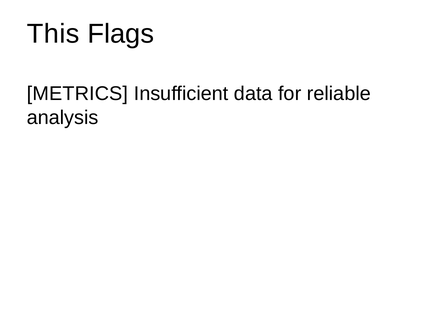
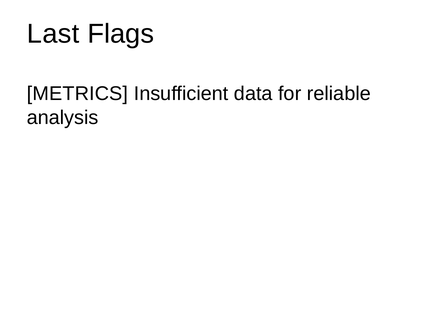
This: This -> Last (53, 34)
